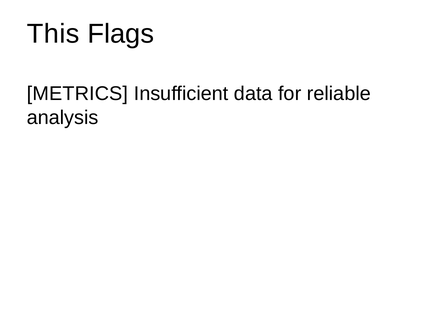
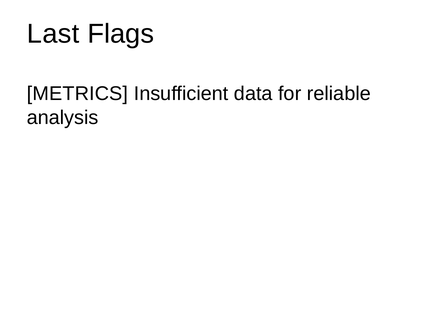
This: This -> Last (53, 34)
